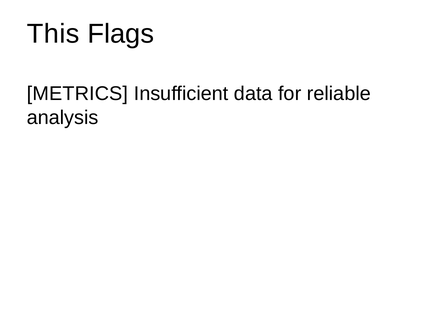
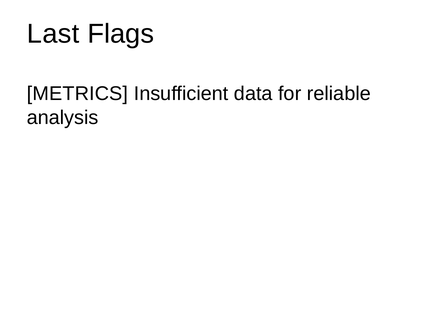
This: This -> Last (53, 34)
